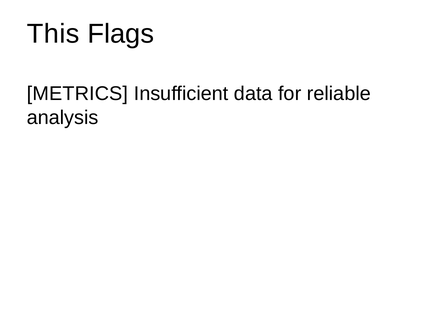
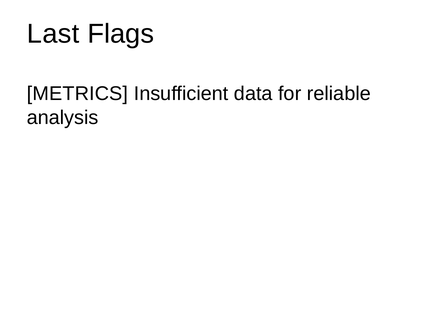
This: This -> Last (53, 34)
